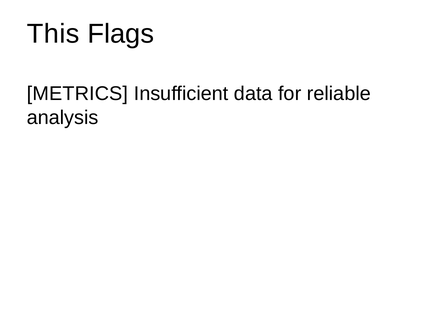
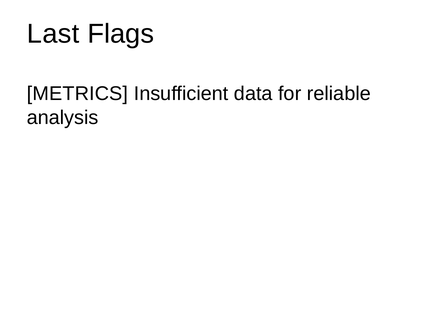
This: This -> Last (53, 34)
